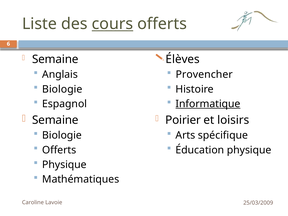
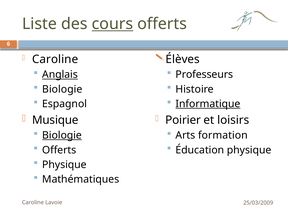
Semaine: Semaine -> Caroline (55, 59)
Anglais underline: none -> present (60, 75)
Provencher: Provencher -> Professeurs (204, 75)
Semaine: Semaine -> Musique (55, 120)
Biologie underline: none -> present (62, 135)
spécifique: spécifique -> formation (223, 135)
